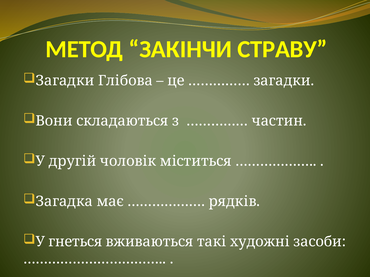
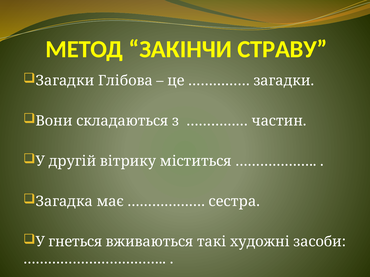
чоловік: чоловік -> вітрику (128, 161)
рядків: рядків -> сестра (234, 202)
